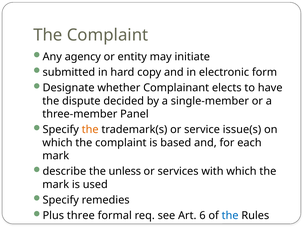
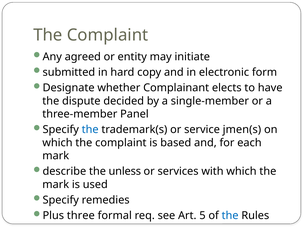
agency: agency -> agreed (83, 57)
the colour: orange -> blue (90, 130)
issue(s: issue(s -> jmen(s (242, 130)
6: 6 -> 5 (202, 216)
